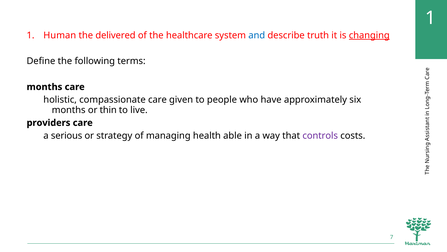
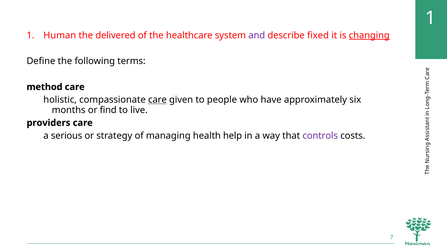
and colour: blue -> purple (257, 35)
truth: truth -> fixed (318, 35)
months: months -> method (45, 87)
care underline: none -> present (157, 100)
thin: thin -> find (108, 110)
able: able -> help (233, 135)
